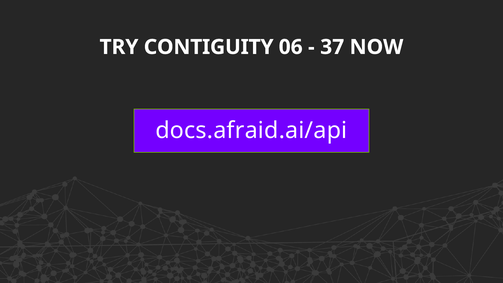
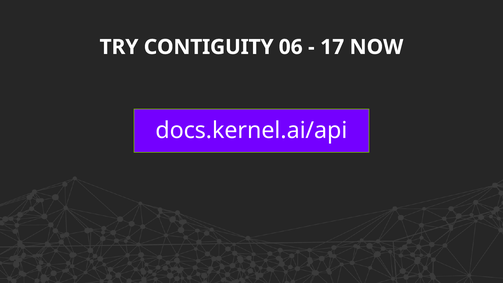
37: 37 -> 17 (332, 47)
docs.afraid.ai/api: docs.afraid.ai/api -> docs.kernel.ai/api (251, 131)
